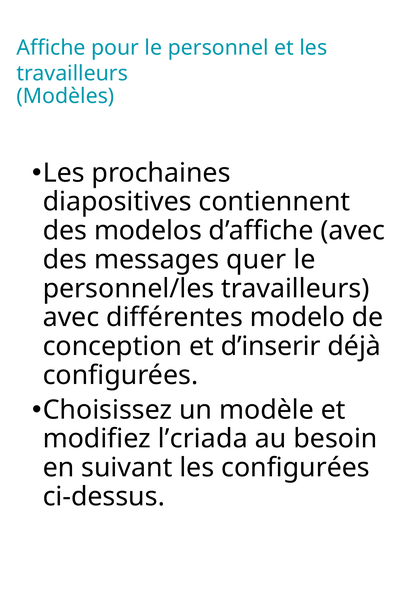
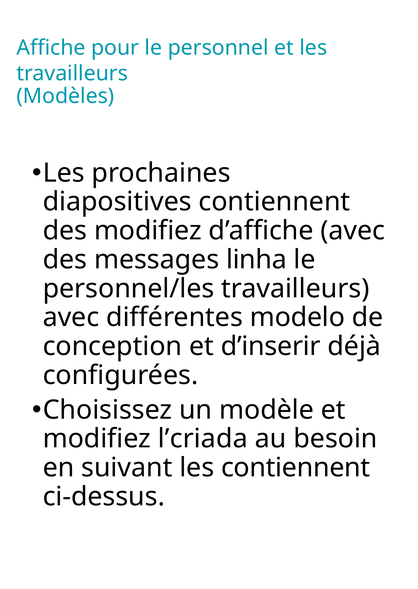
des modelos: modelos -> modifiez (148, 231)
quer: quer -> linha (256, 260)
les configurées: configurées -> contiennent (296, 468)
